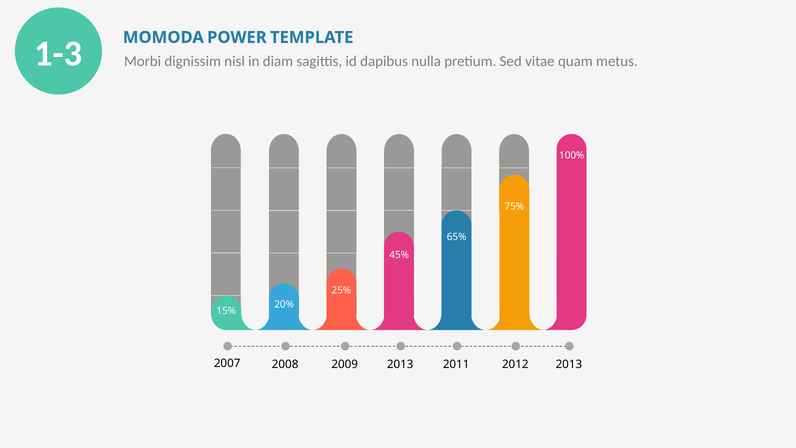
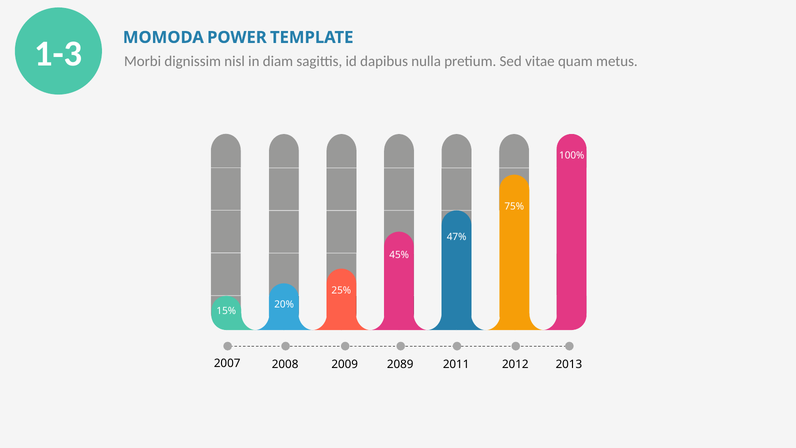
65%: 65% -> 47% (457, 237)
2009 2013: 2013 -> 2089 (400, 364)
